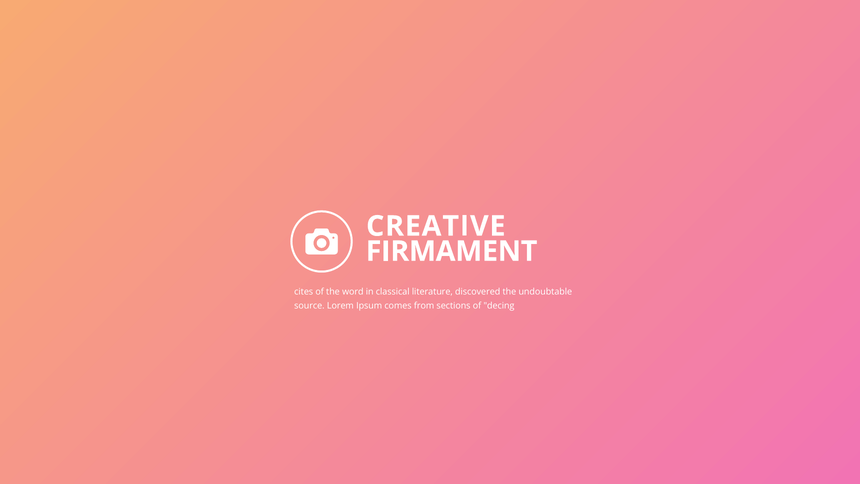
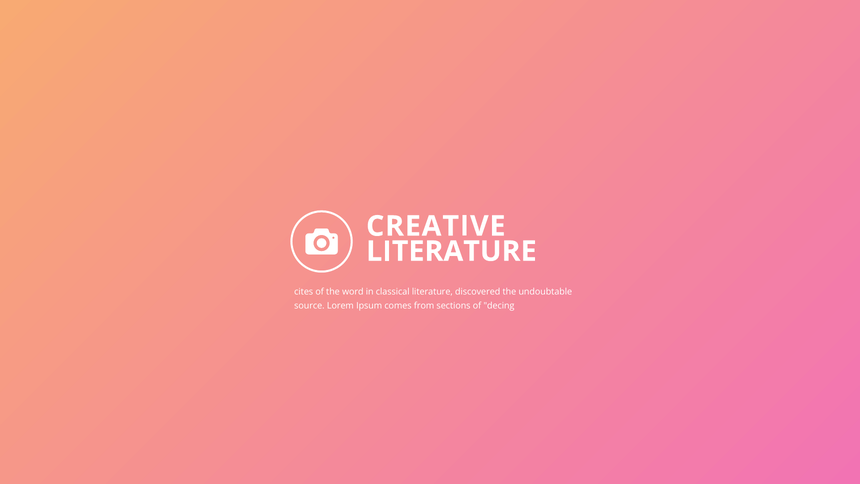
FIRMAMENT: FIRMAMENT -> LITERATURE (451, 251)
